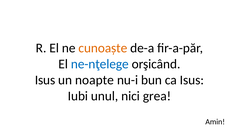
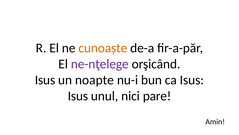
ne-nţelege colour: blue -> purple (100, 64)
Iubi: Iubi -> Isus (78, 96)
grea: grea -> pare (157, 96)
